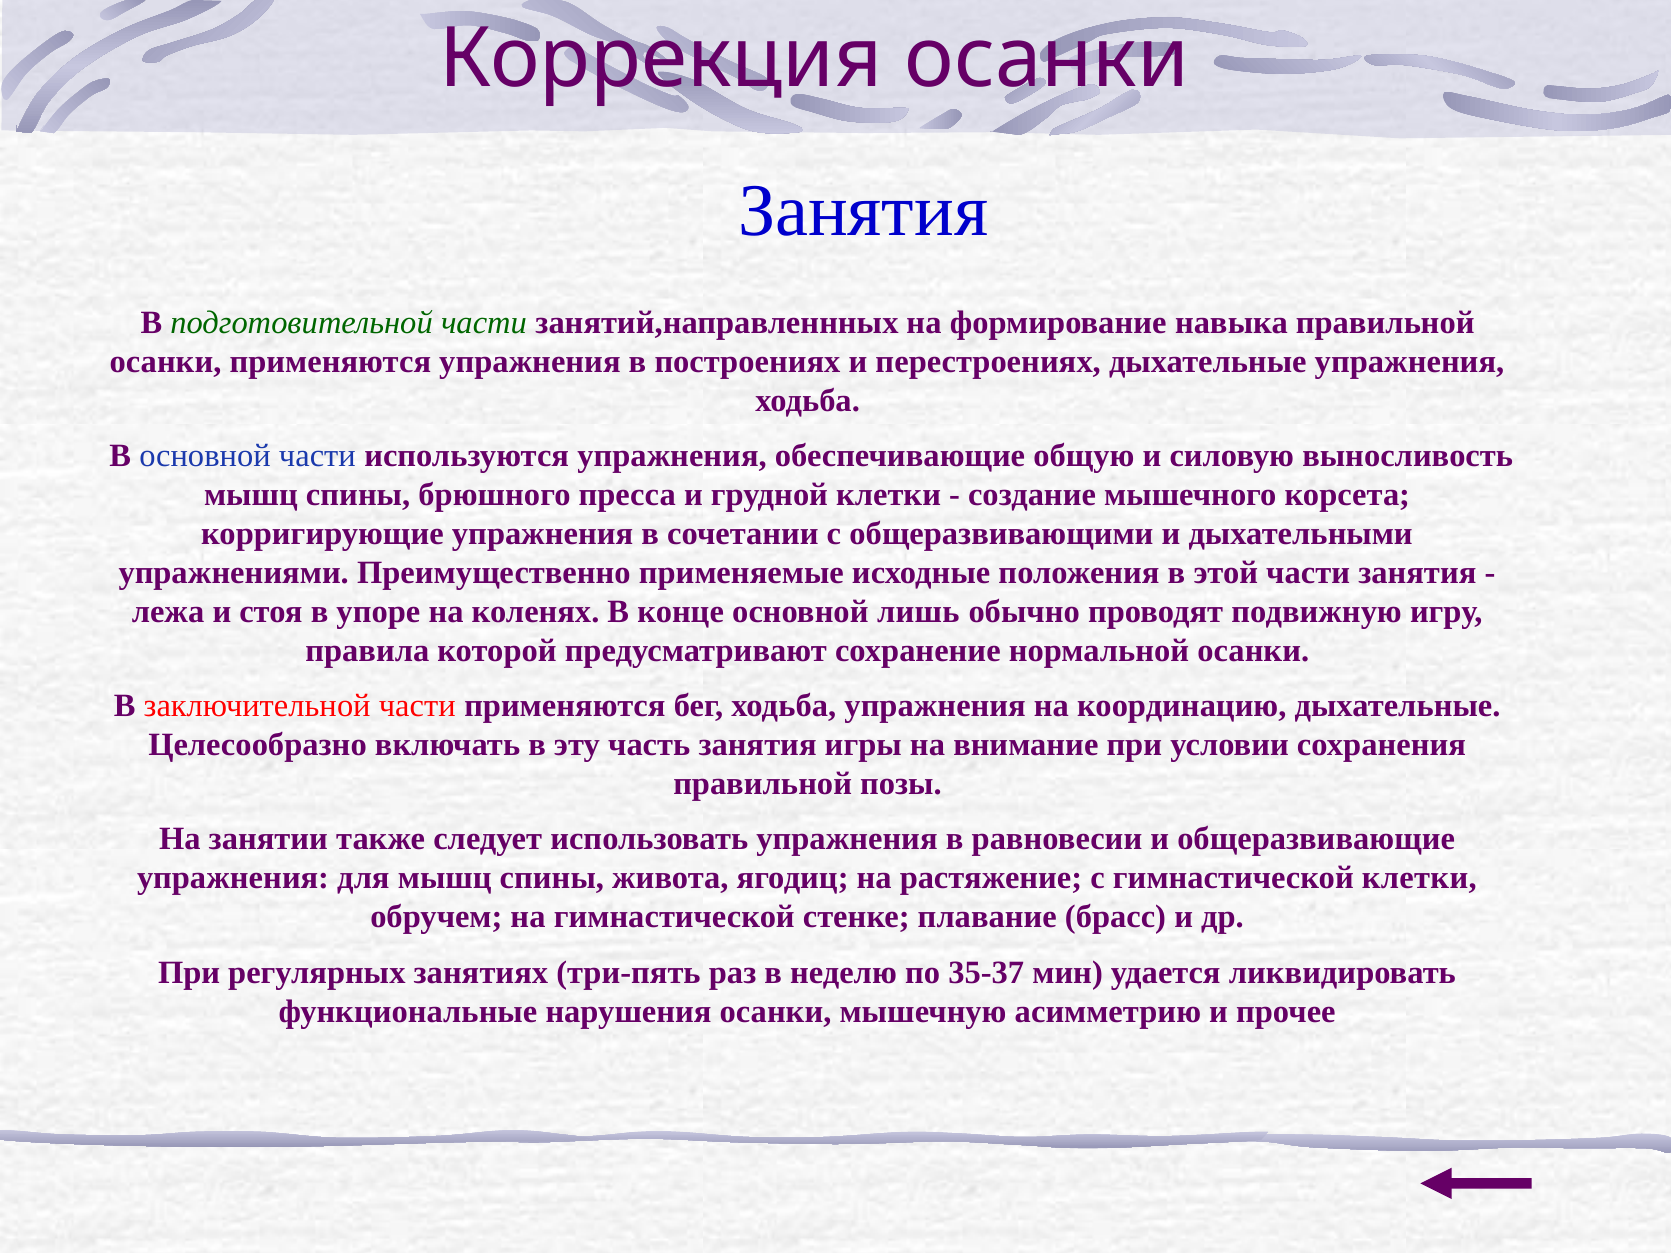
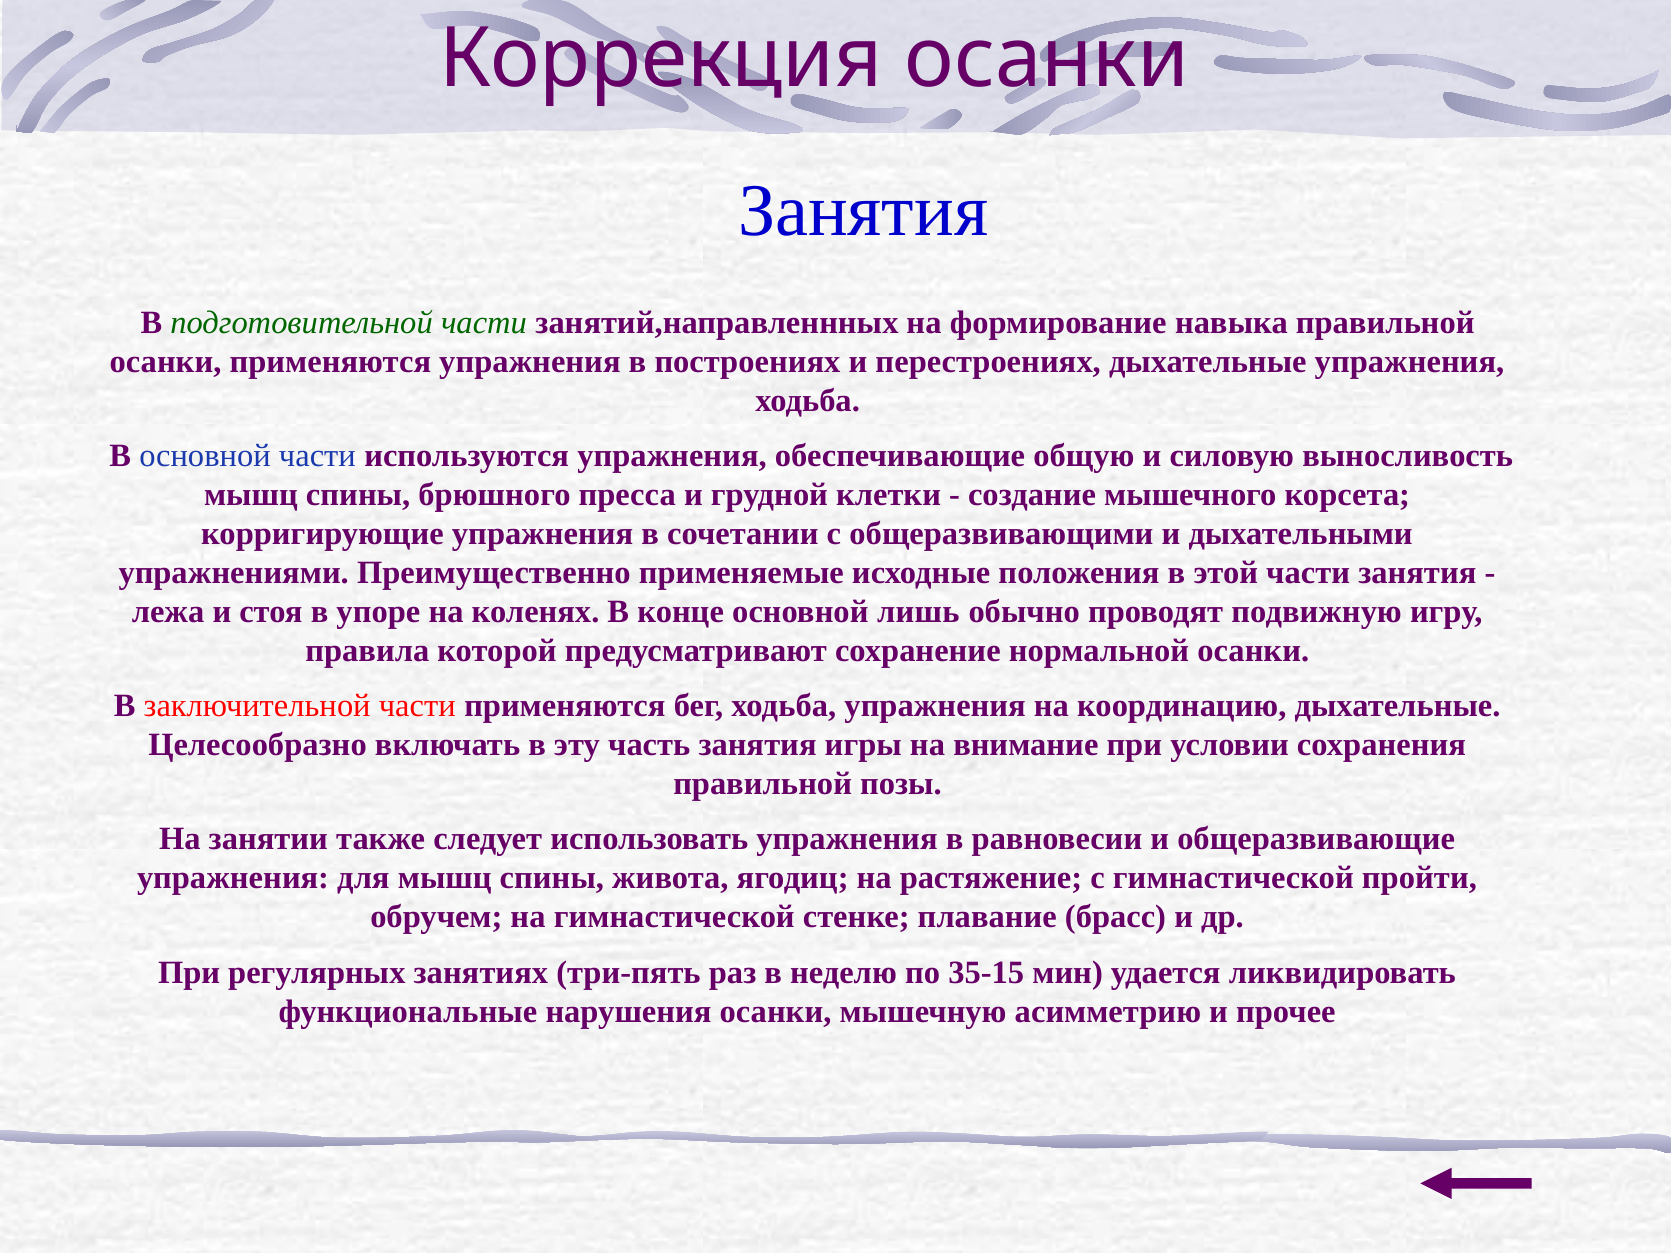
гимнастической клетки: клетки -> пройти (1419, 878)
35-37: 35-37 -> 35-15 (986, 973)
